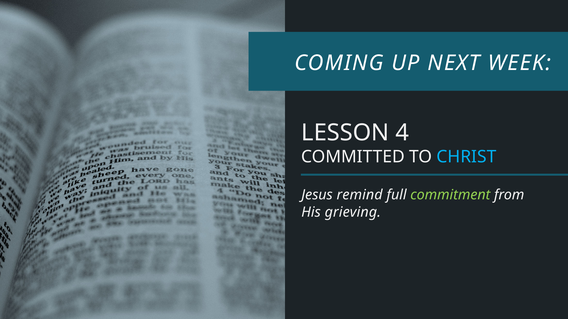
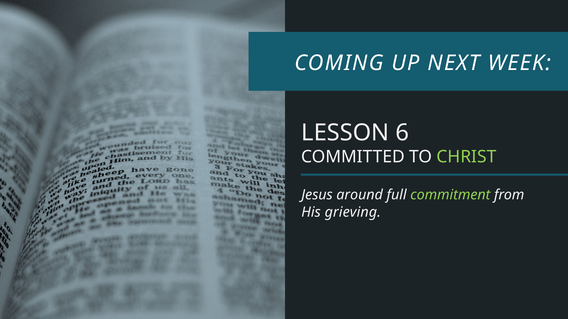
4: 4 -> 6 (402, 133)
CHRIST colour: light blue -> light green (467, 157)
remind: remind -> around (360, 195)
